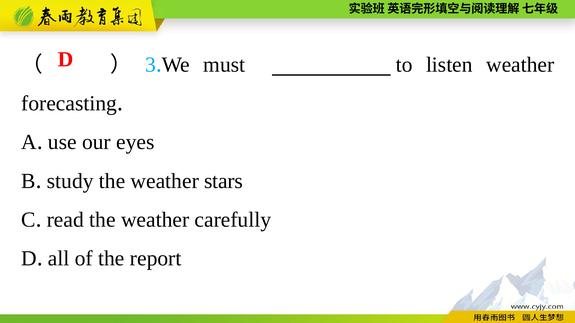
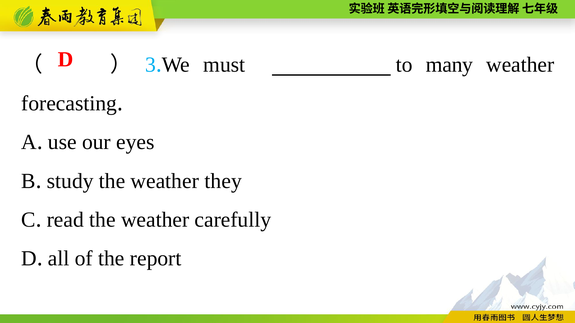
listen: listen -> many (449, 65)
stars: stars -> they (223, 181)
